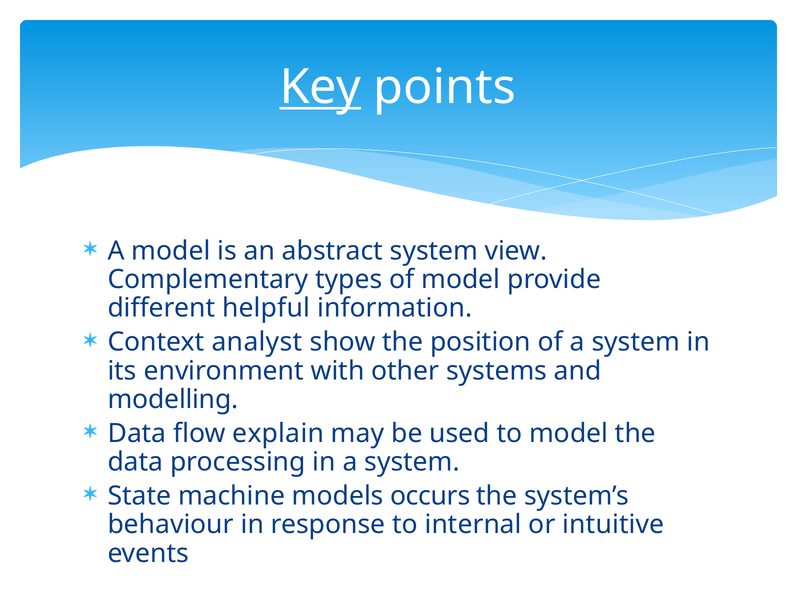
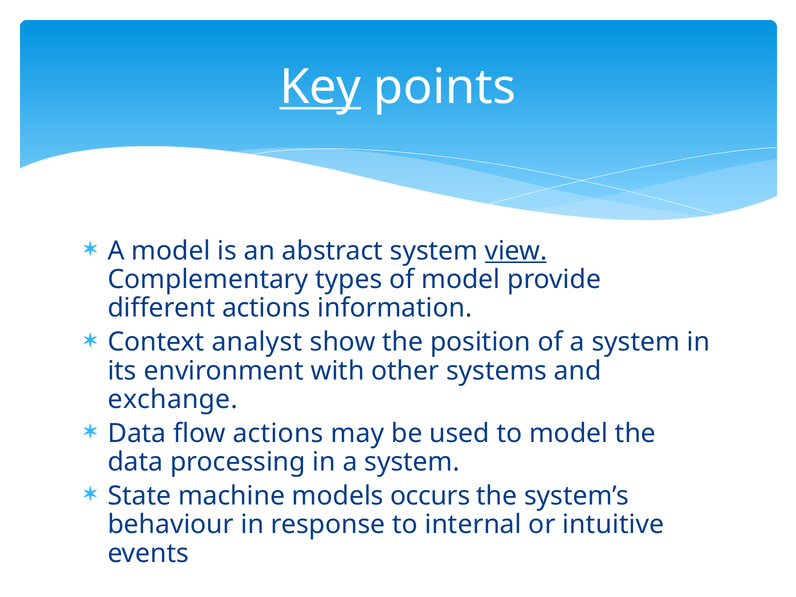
view underline: none -> present (516, 251)
different helpful: helpful -> actions (266, 308)
modelling: modelling -> exchange (173, 399)
flow explain: explain -> actions (278, 433)
